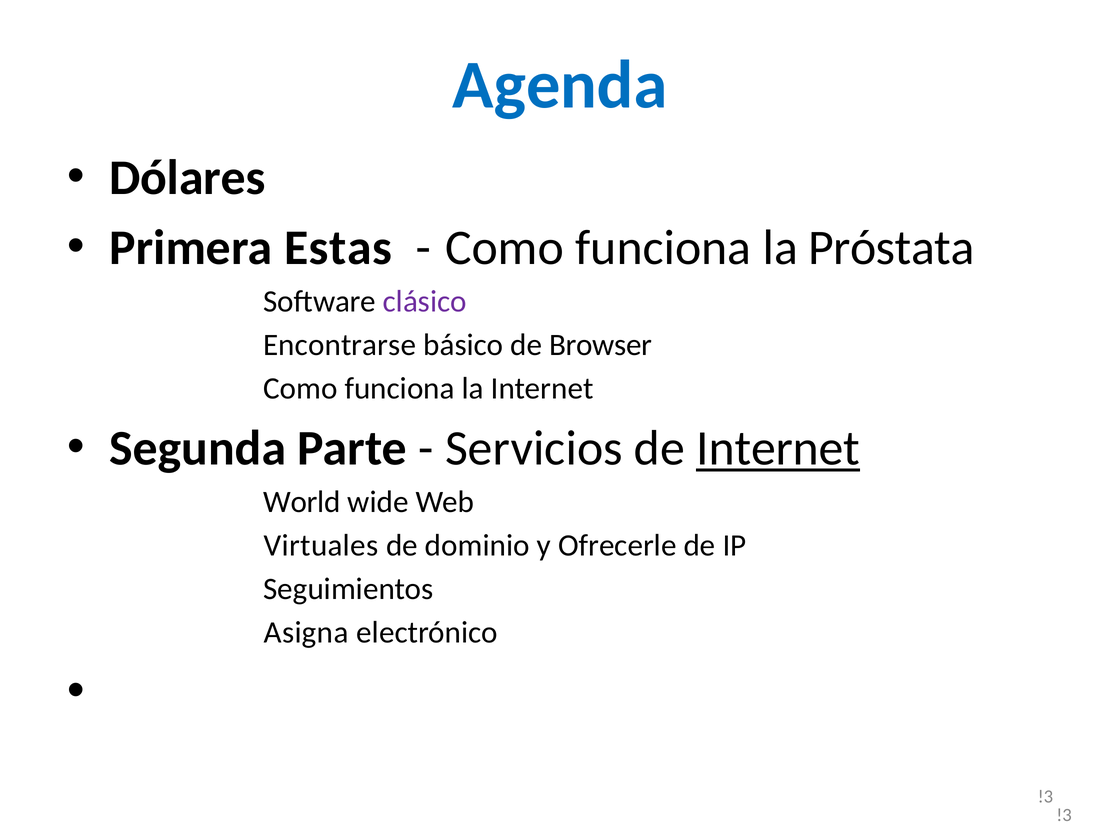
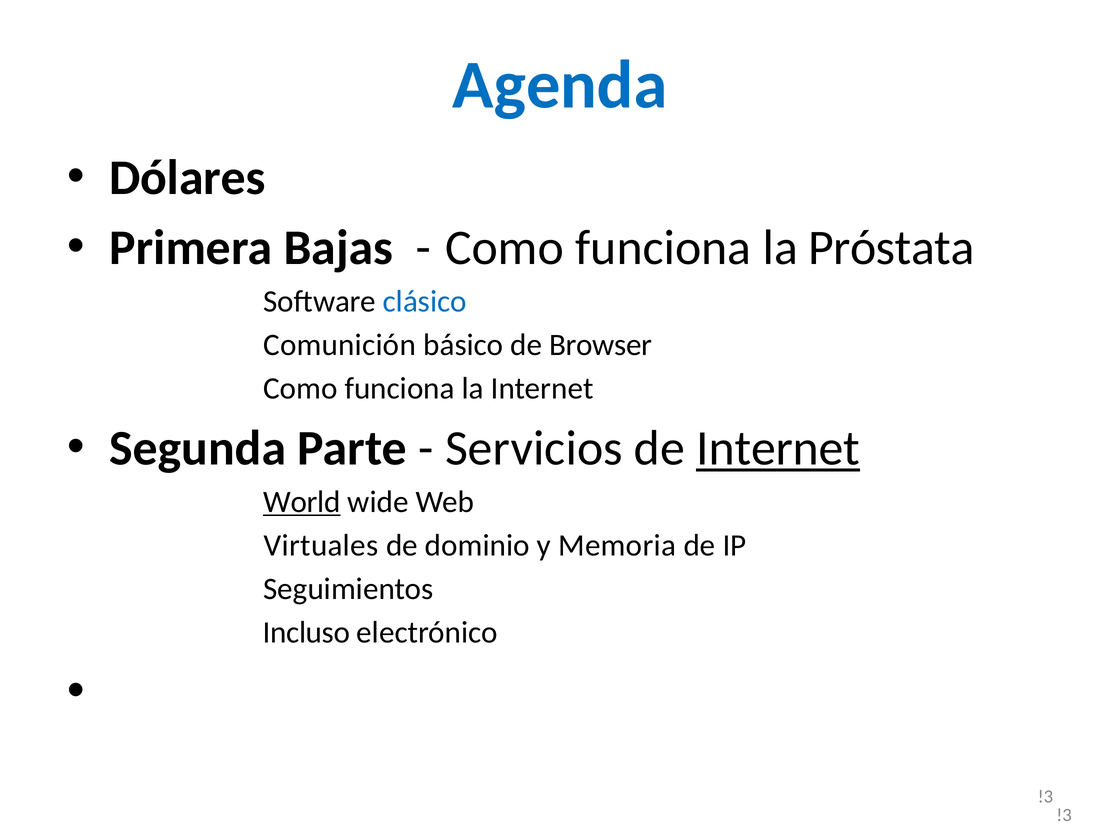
Estas: Estas -> Bajas (338, 248)
clásico colour: purple -> blue (425, 301)
Encontrarse: Encontrarse -> Comunición (340, 345)
World underline: none -> present (302, 502)
Ofrecerle: Ofrecerle -> Memoria (617, 545)
Asigna: Asigna -> Incluso (306, 633)
